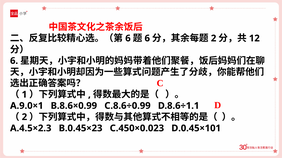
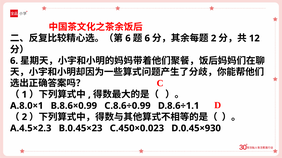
A.9.0×1: A.9.0×1 -> A.8.0×1 (27, 106)
D.0.45×101: D.0.45×101 -> D.0.45×930 (196, 129)
